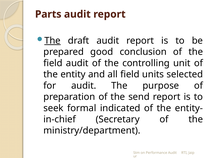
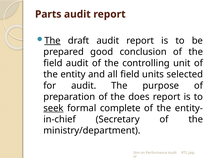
send: send -> does (139, 97)
seek underline: none -> present (53, 108)
indicated: indicated -> complete (120, 108)
